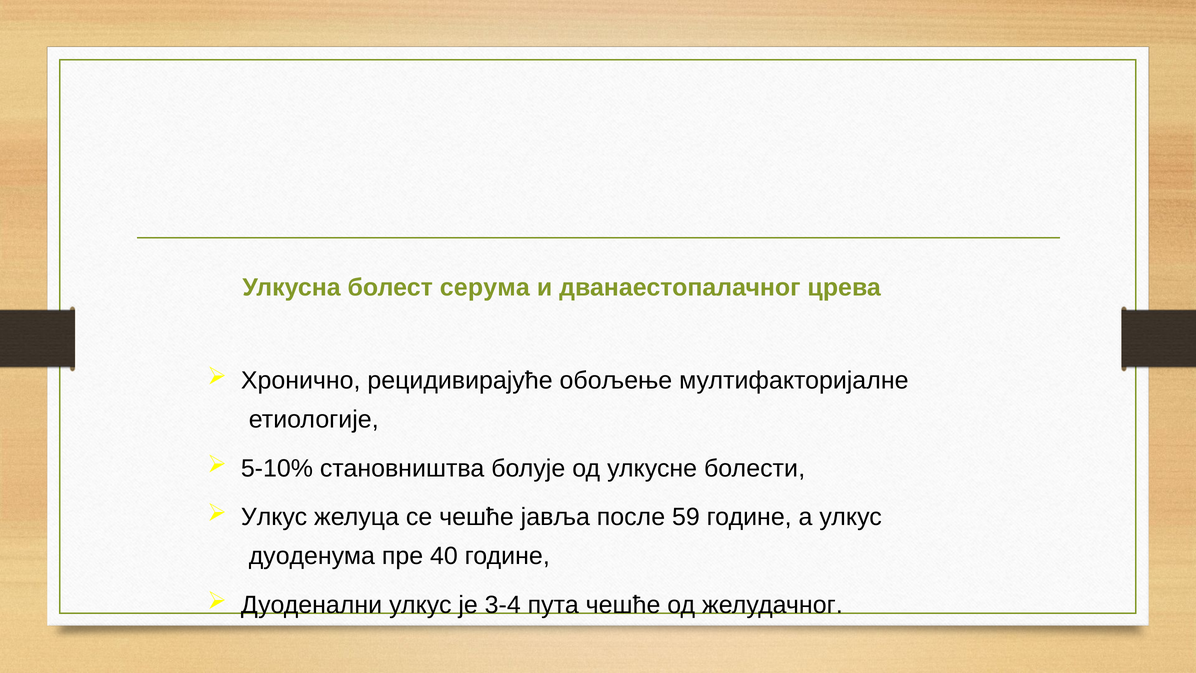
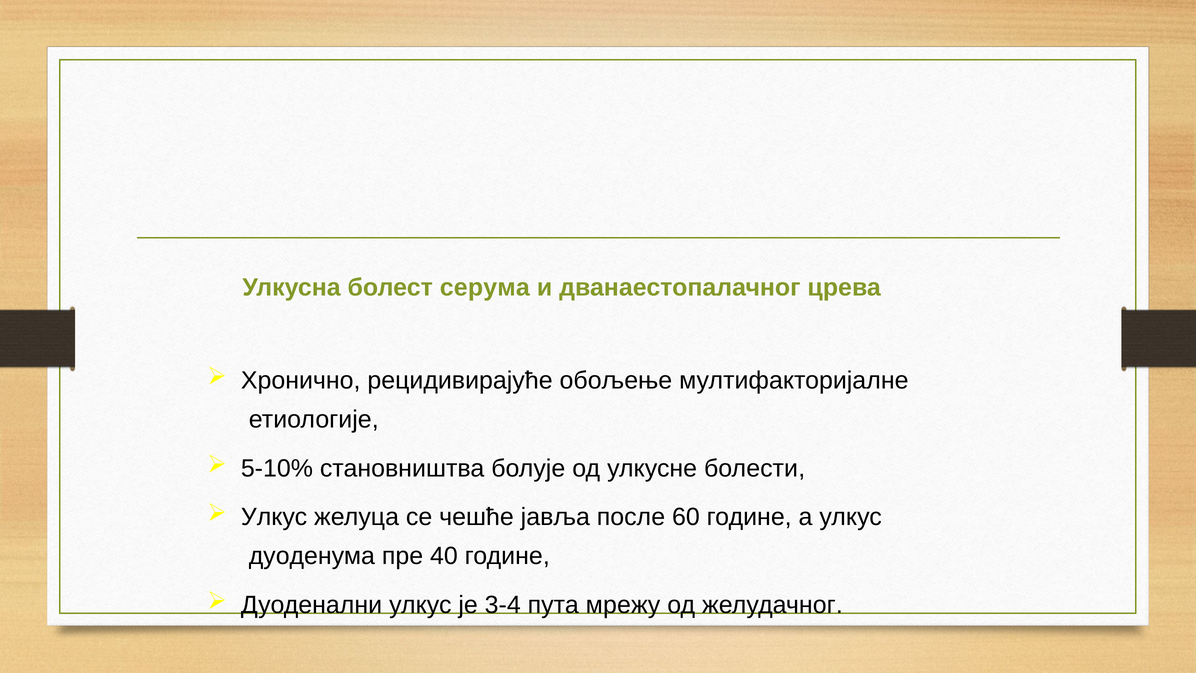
59: 59 -> 60 (686, 517)
пута чешће: чешће -> мрежу (623, 605)
